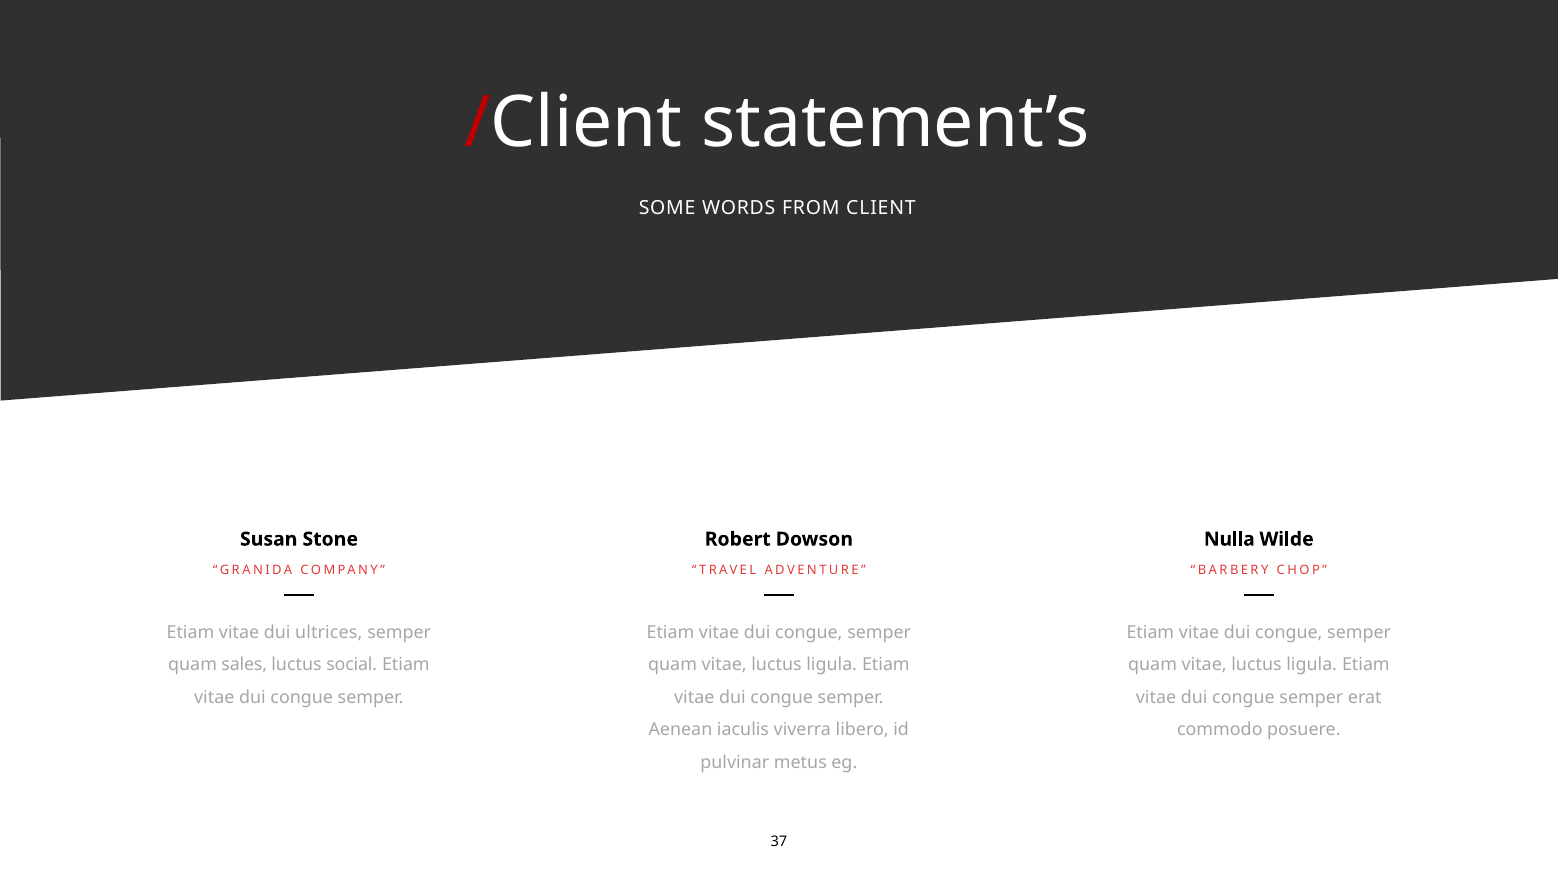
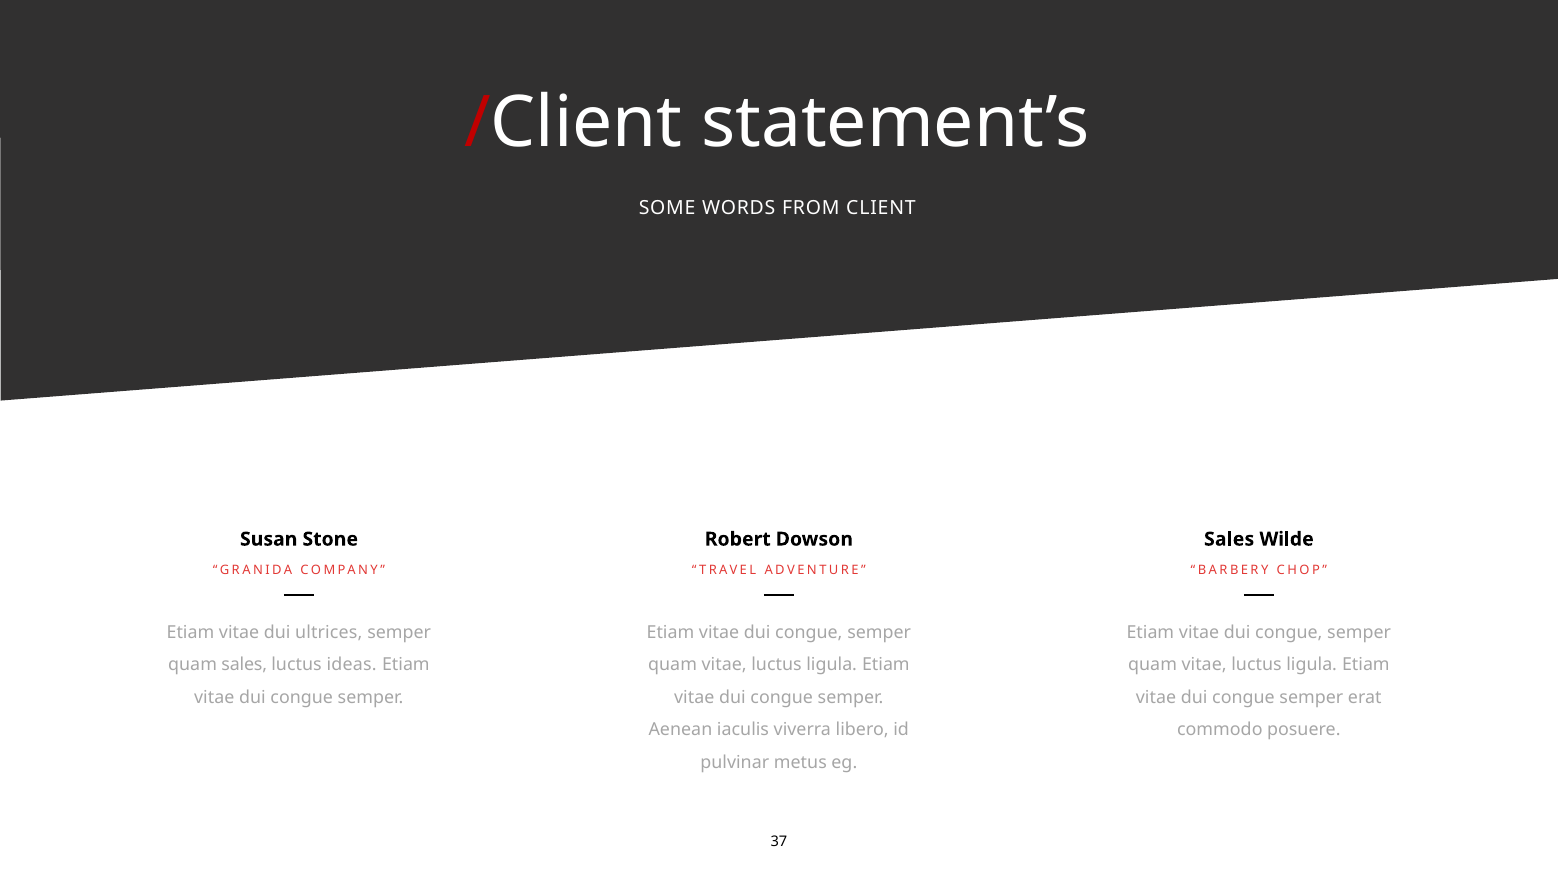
Nulla: Nulla -> Sales (1229, 539)
social: social -> ideas (352, 665)
